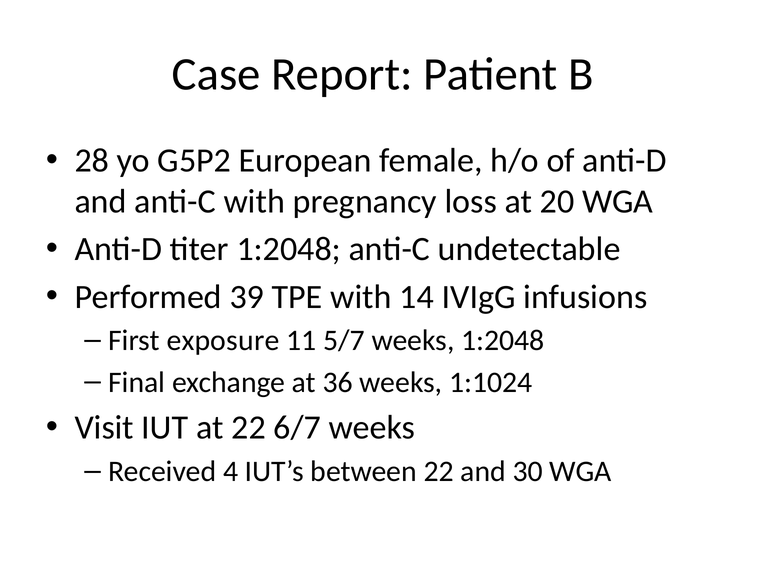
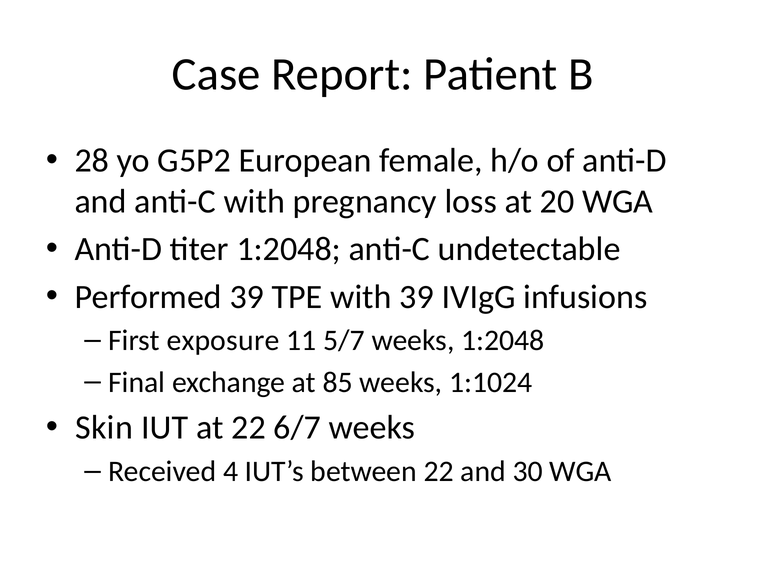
with 14: 14 -> 39 (417, 297)
36: 36 -> 85 (338, 383)
Visit: Visit -> Skin (104, 428)
